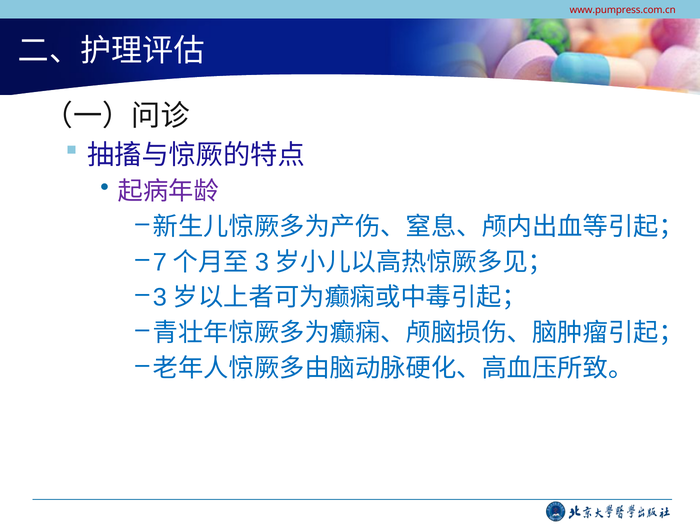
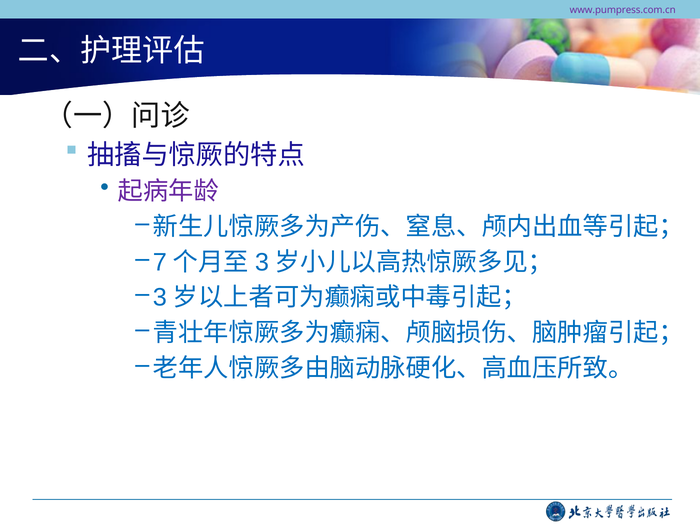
www.pumpress.com.cn colour: red -> purple (623, 10)
